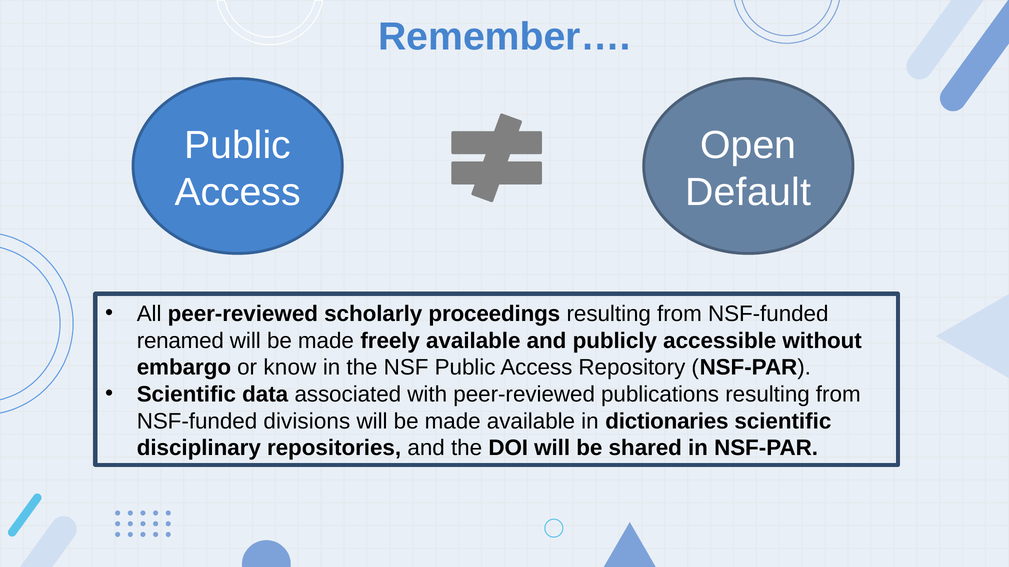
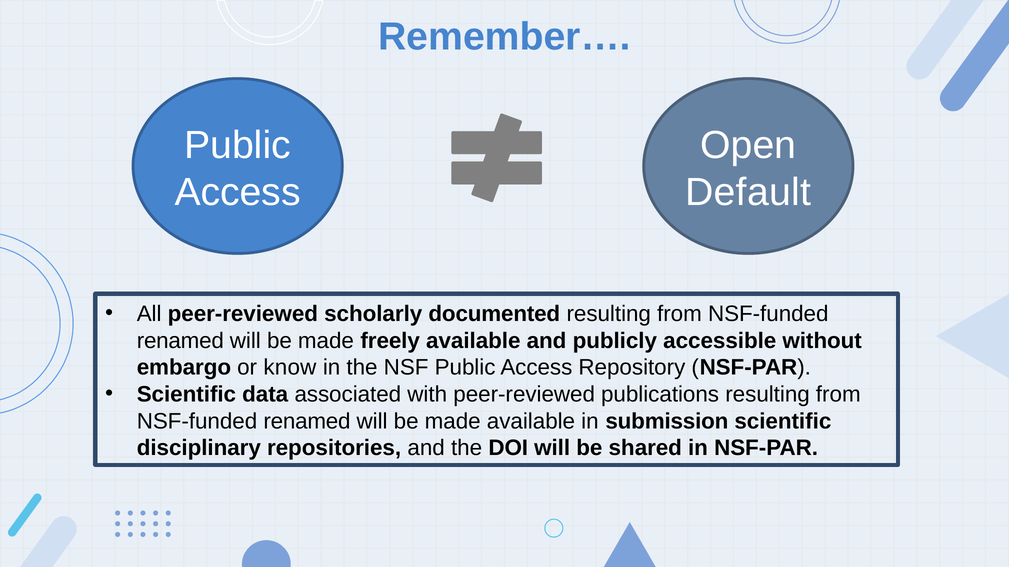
proceedings: proceedings -> documented (494, 314)
divisions: divisions -> renamed (307, 422)
dictionaries: dictionaries -> submission (667, 422)
